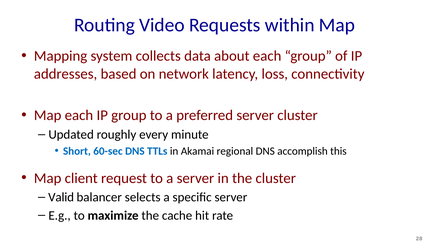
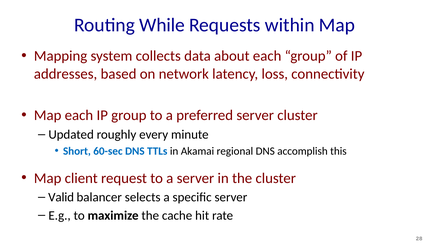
Video: Video -> While (162, 25)
